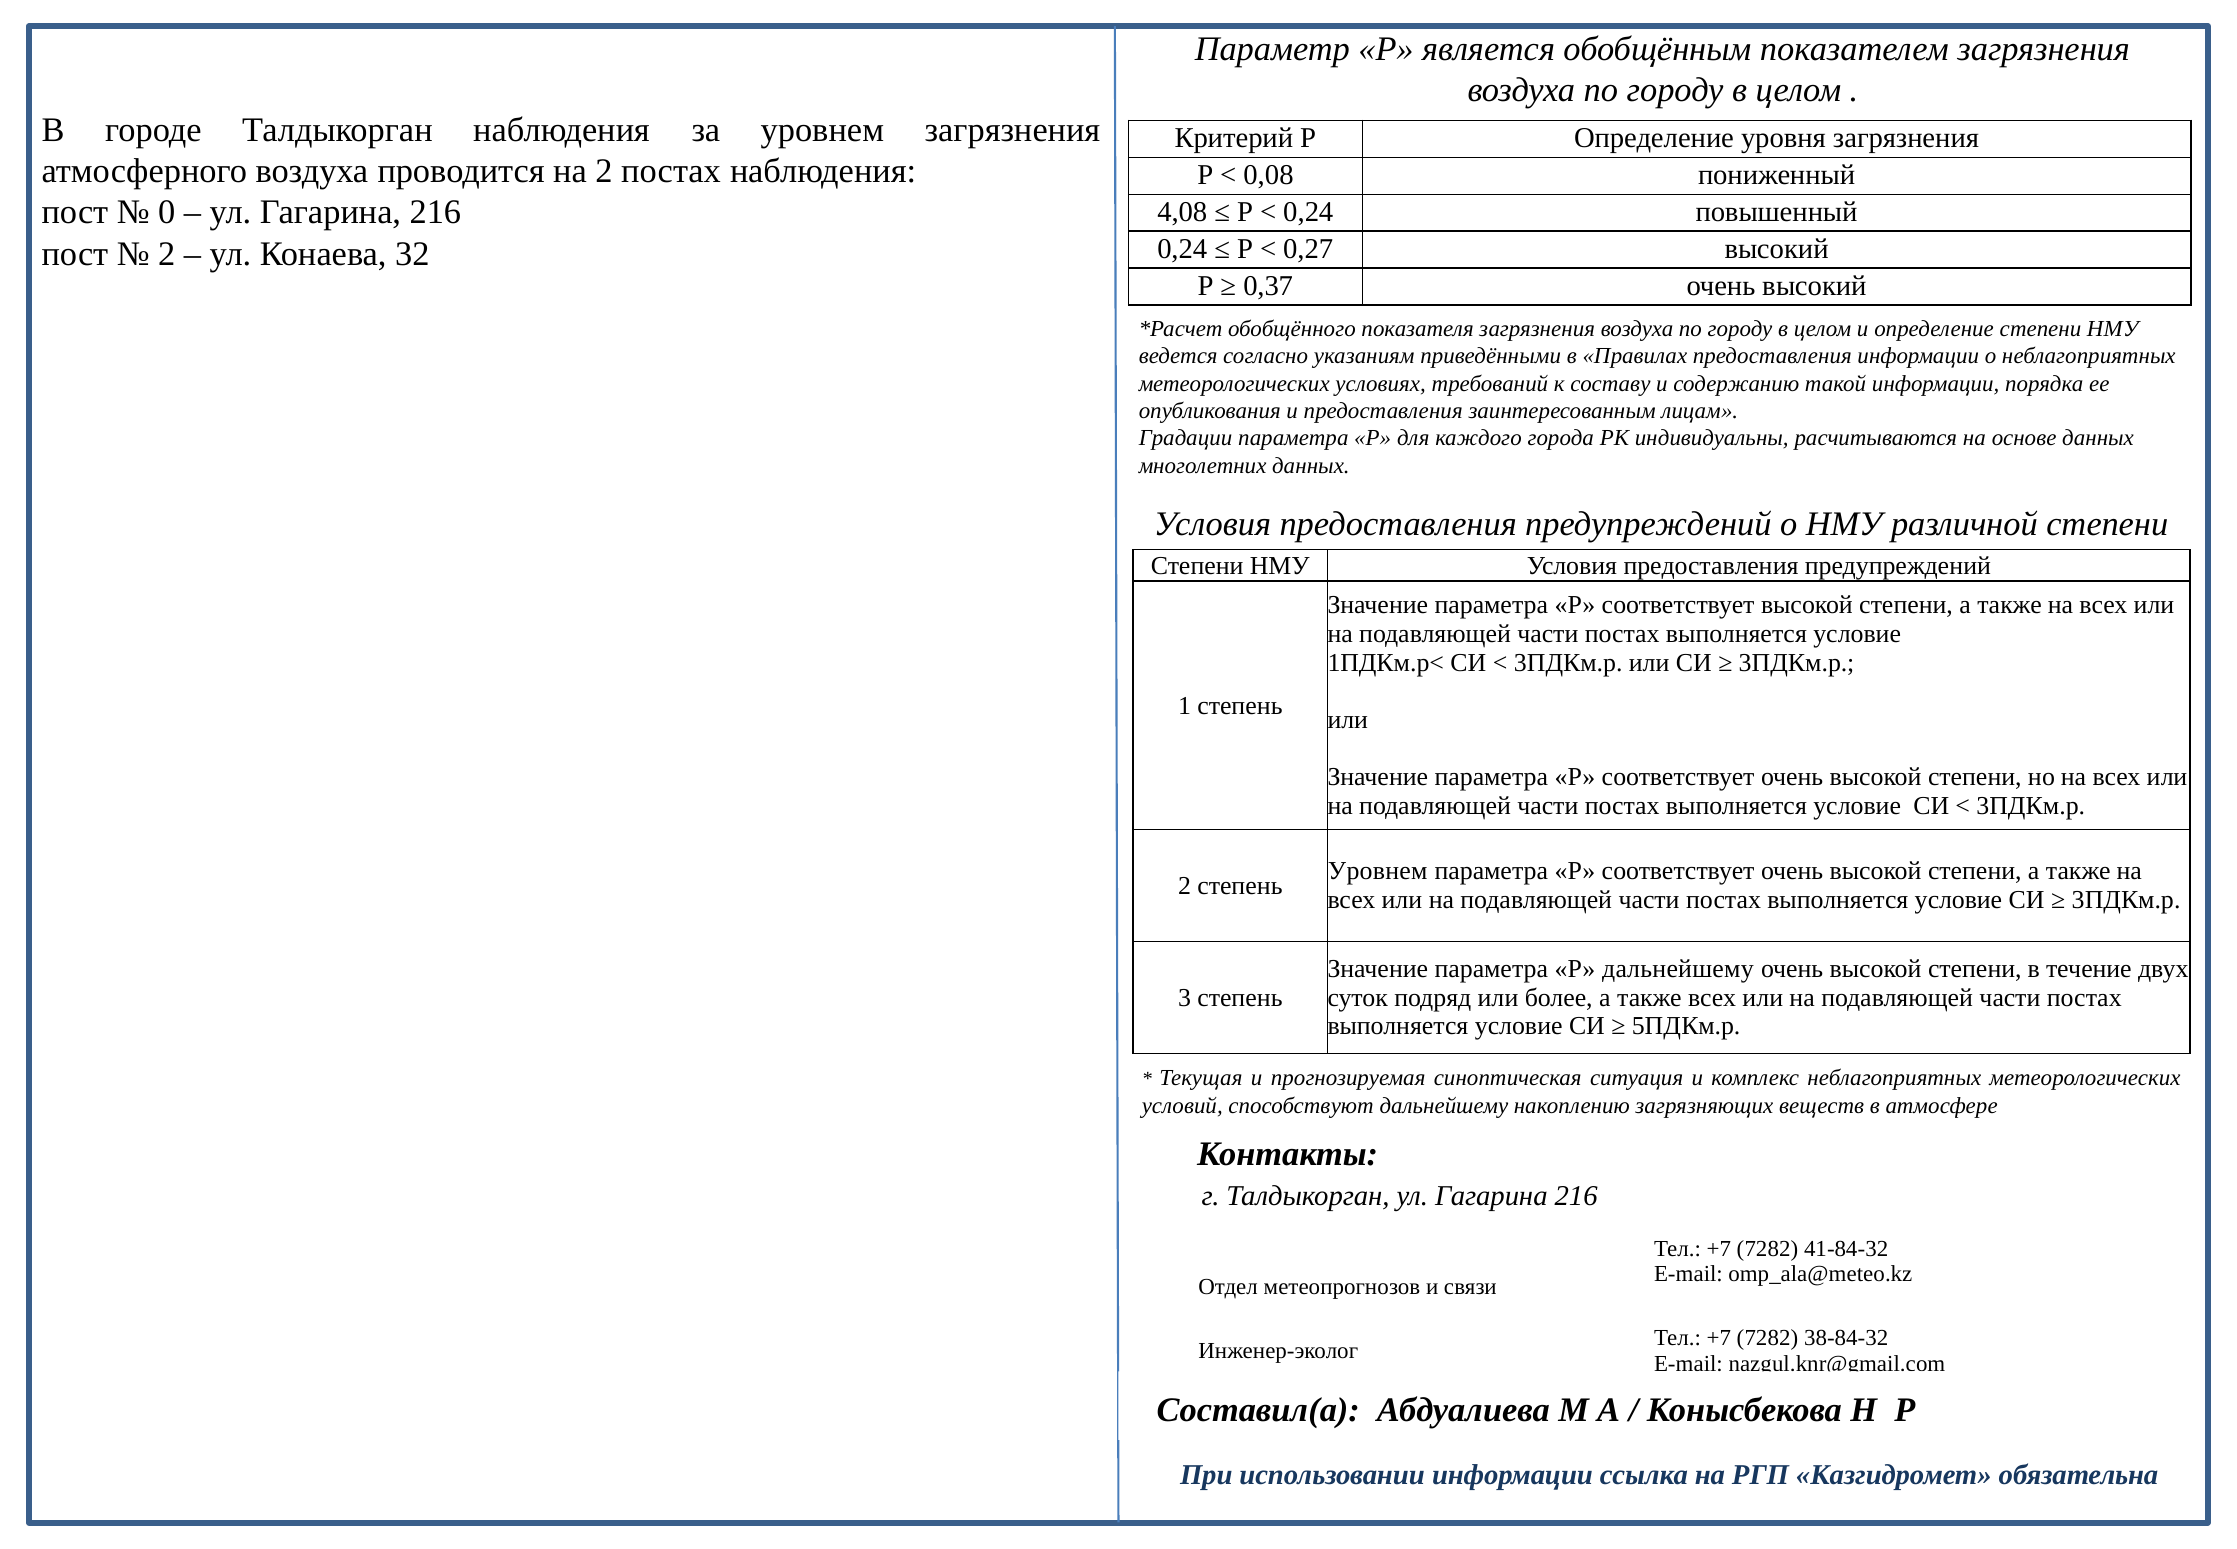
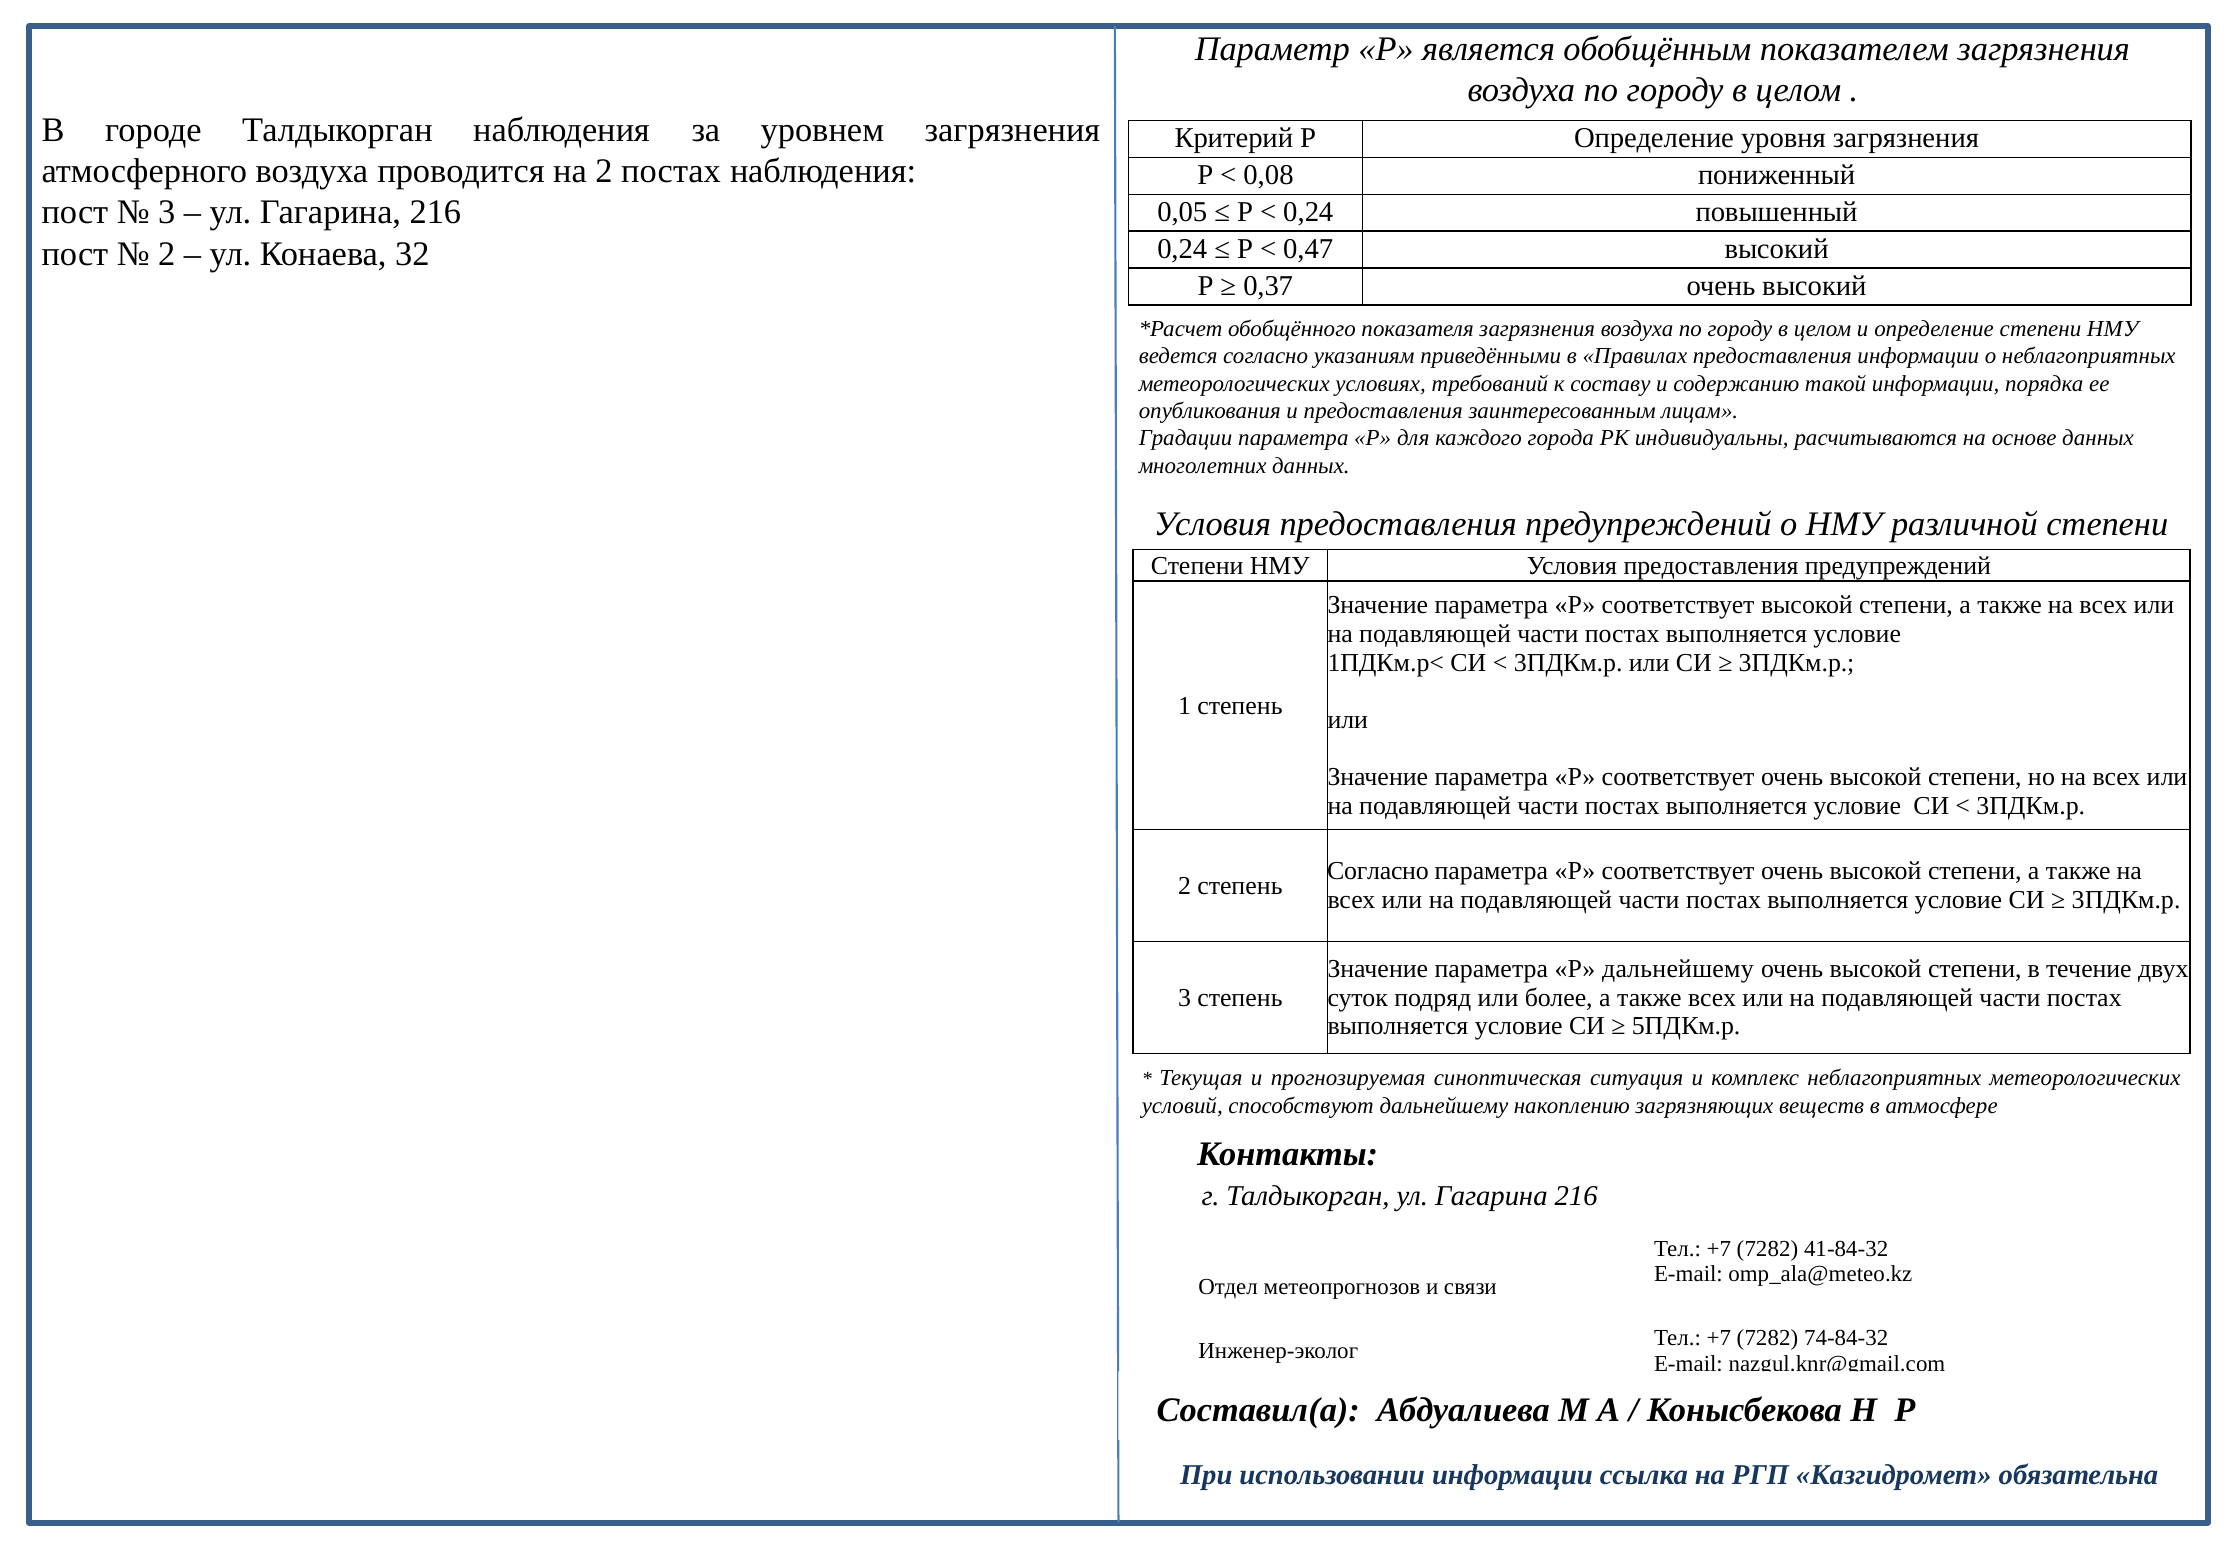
0: 0 -> 3 (167, 213)
4,08: 4,08 -> 0,05 (1182, 212)
0,27: 0,27 -> 0,47 (1308, 249)
Уровнем: Уровнем -> Согласно (1378, 871)
38-84-32: 38-84-32 -> 74-84-32 (1846, 1338)
